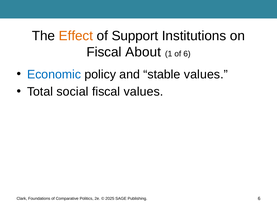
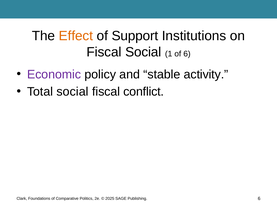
Fiscal About: About -> Social (143, 52)
Economic colour: blue -> purple (54, 74)
stable values: values -> activity (206, 74)
fiscal values: values -> conflict (144, 92)
